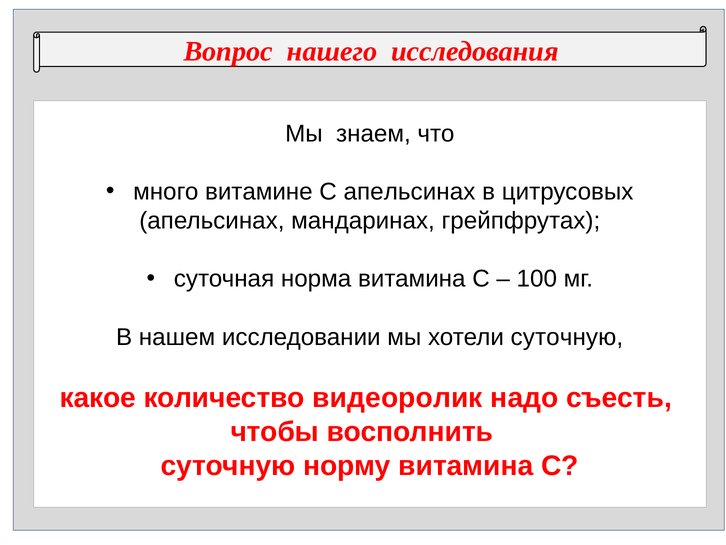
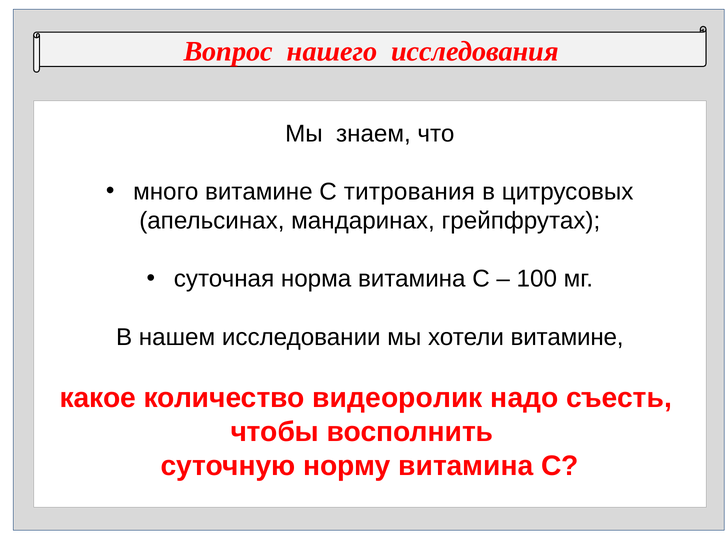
С апельсинах: апельсинах -> титрования (409, 192)
хотели суточную: суточную -> витамине (567, 337)
